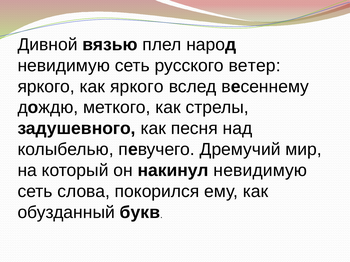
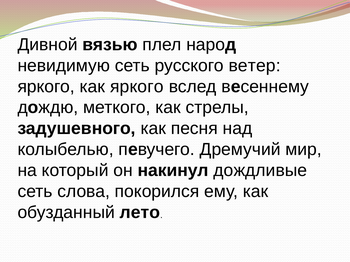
накинул невидимую: невидимую -> дождливые (260, 171)
букв: букв -> лето (140, 213)
